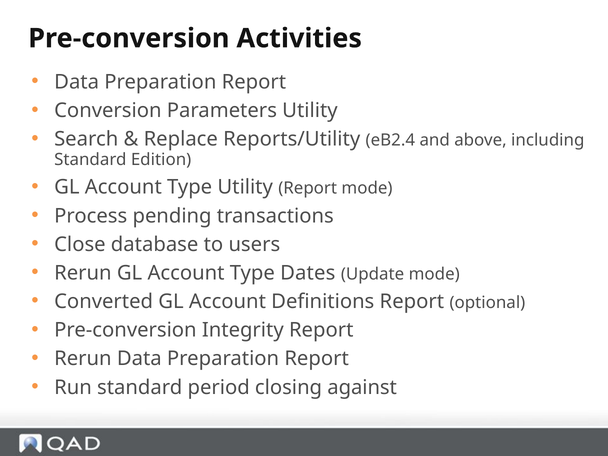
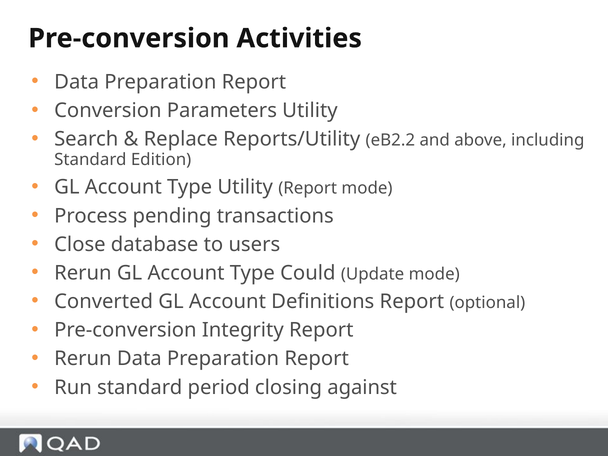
eB2.4: eB2.4 -> eB2.2 (390, 140)
Dates: Dates -> Could (308, 273)
